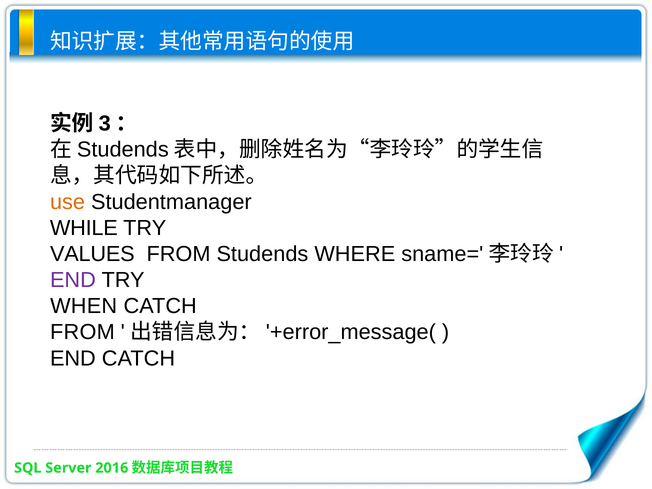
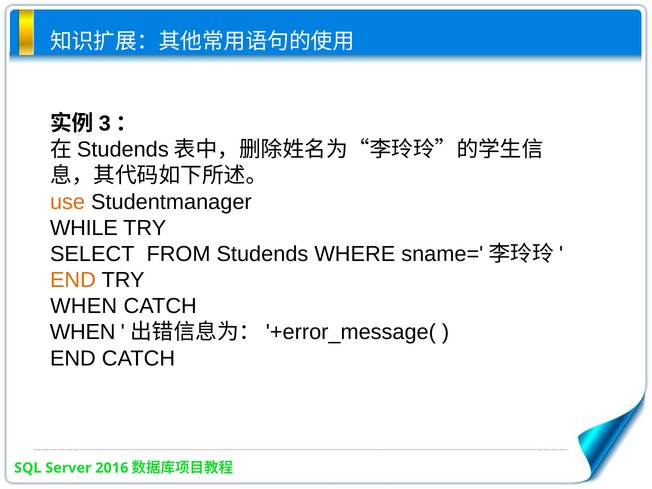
VALUES: VALUES -> SELECT (92, 254)
END colour: purple -> orange (73, 280)
FROM: FROM -> WHEN (83, 332)
